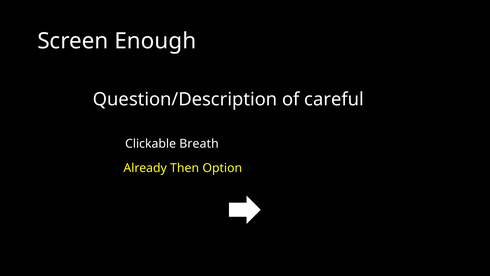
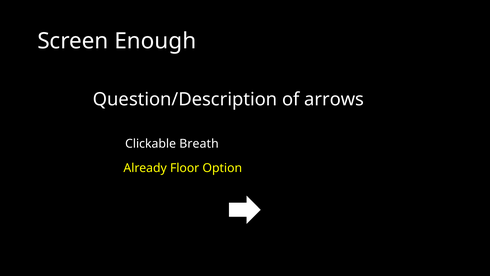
careful: careful -> arrows (334, 99)
Then: Then -> Floor (185, 168)
